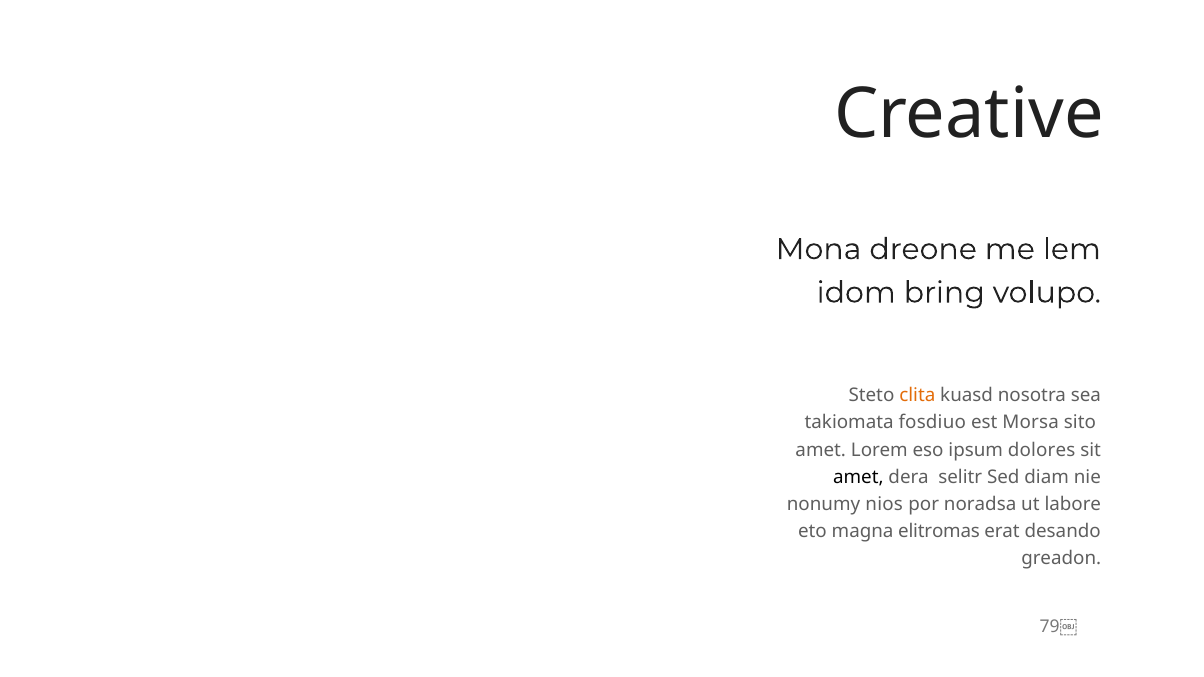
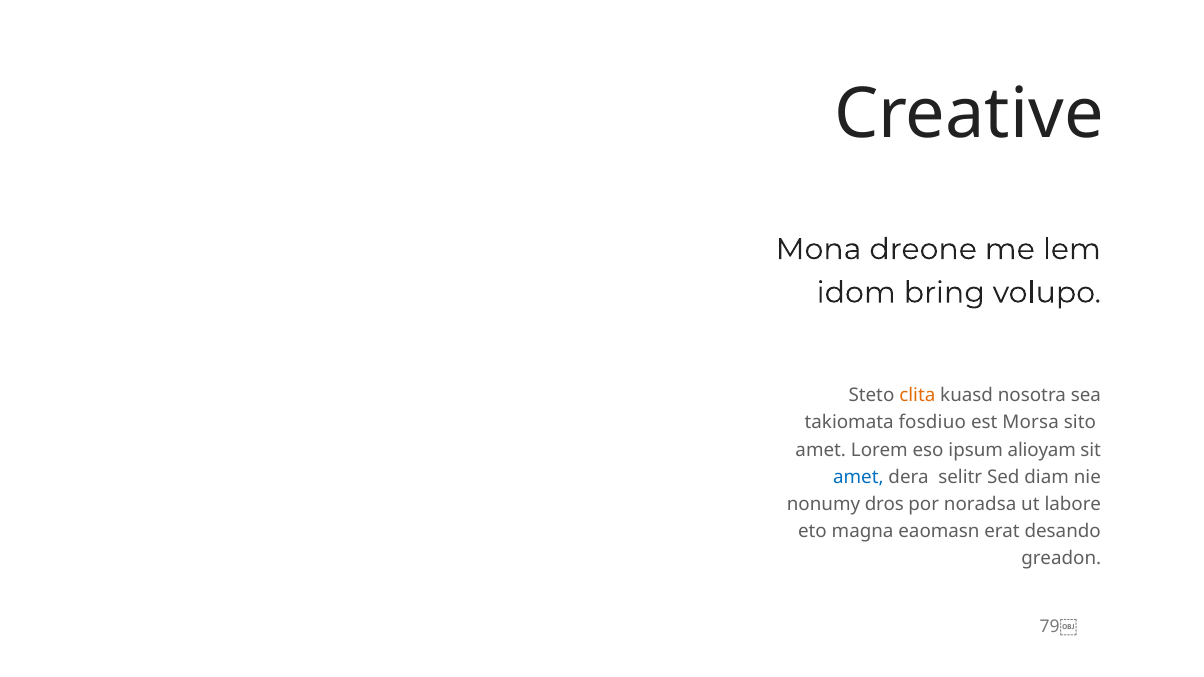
dolores: dolores -> alioyam (1042, 450)
amet colour: black -> blue (858, 477)
nios: nios -> dros (884, 504)
elitromas: elitromas -> eaomasn (939, 531)
